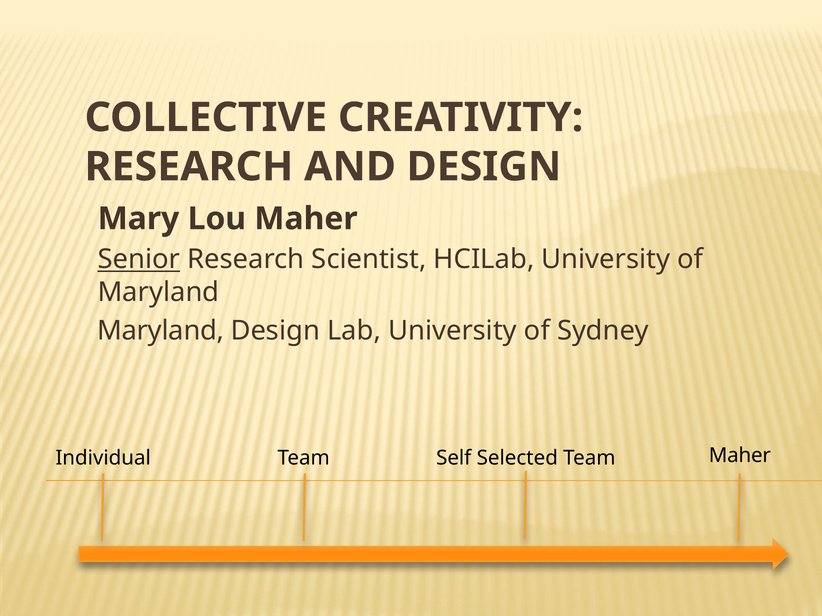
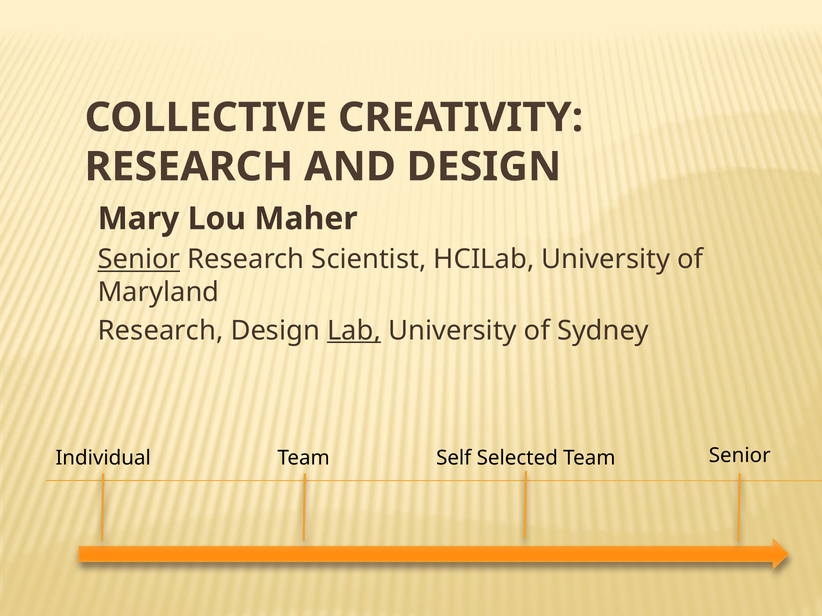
Maryland: Maryland -> Research (161, 331)
Lab underline: none -> present (354, 331)
Team Maher: Maher -> Senior (740, 456)
